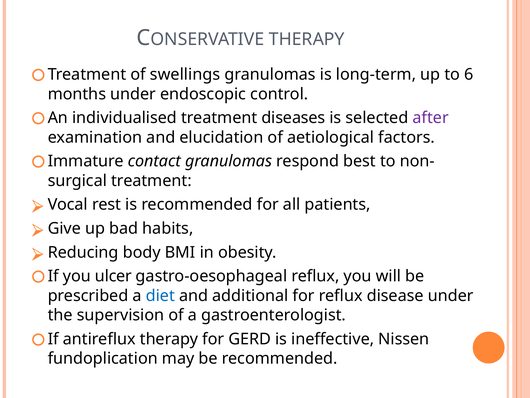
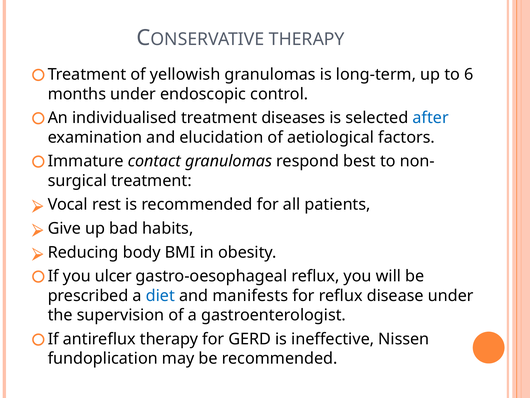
swellings: swellings -> yellowish (185, 75)
after colour: purple -> blue (431, 118)
additional: additional -> manifests (250, 295)
